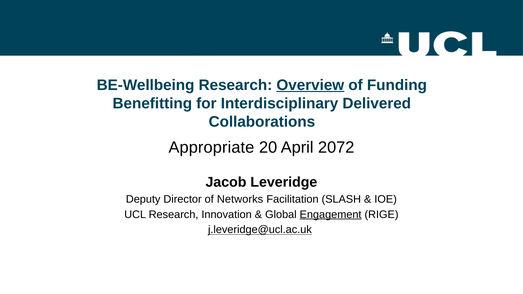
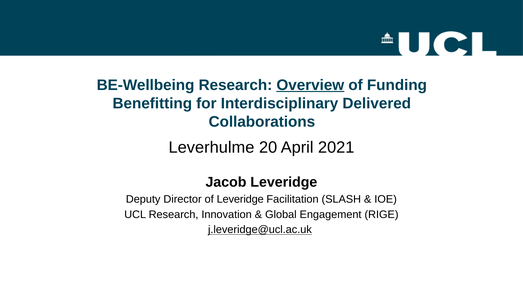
Appropriate: Appropriate -> Leverhulme (211, 148)
2072: 2072 -> 2021 (336, 148)
of Networks: Networks -> Leveridge (240, 199)
Engagement underline: present -> none (331, 215)
